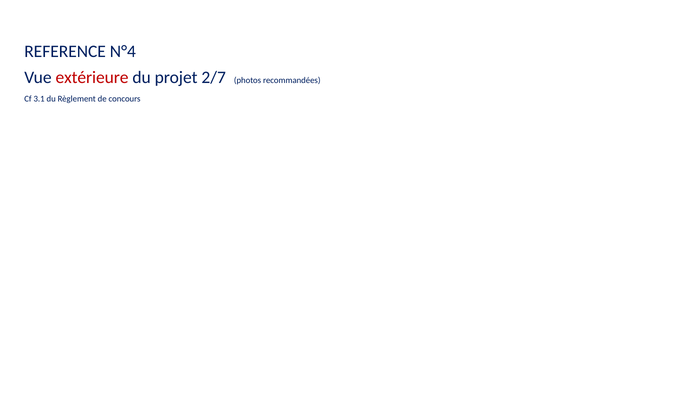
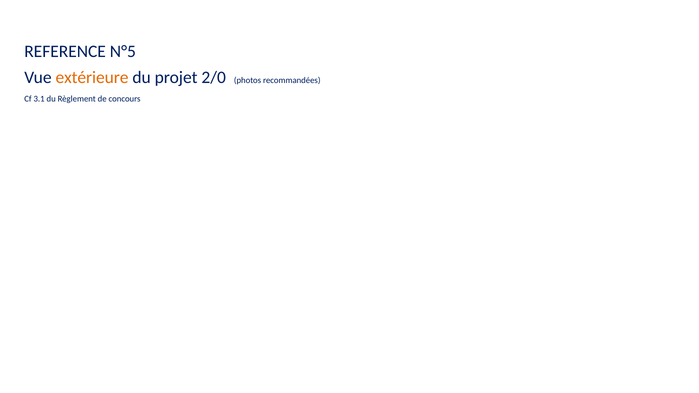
N°4: N°4 -> N°5 (123, 51)
extérieure colour: red -> orange (92, 78)
2/7: 2/7 -> 2/0 (214, 78)
